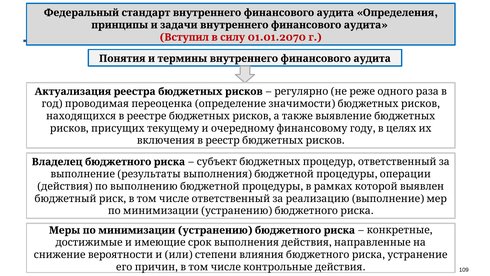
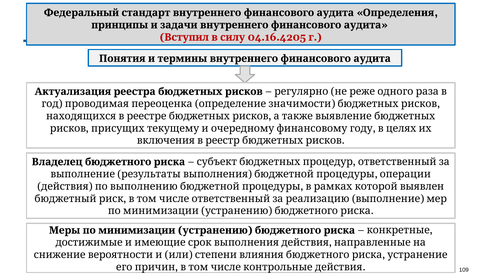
01.01.2070: 01.01.2070 -> 04.16.4205 (277, 37)
